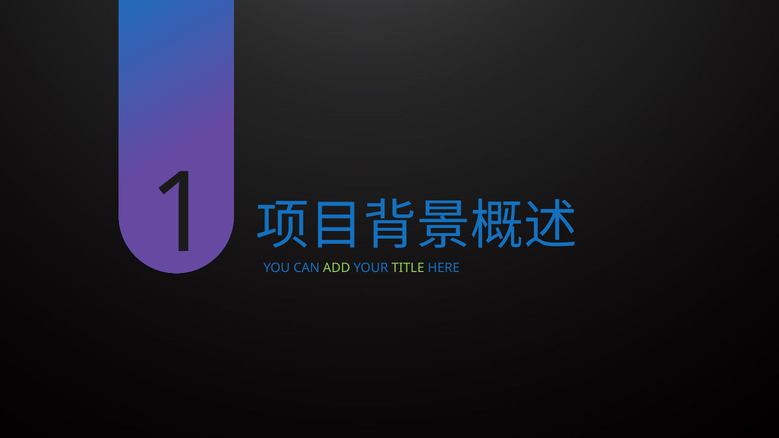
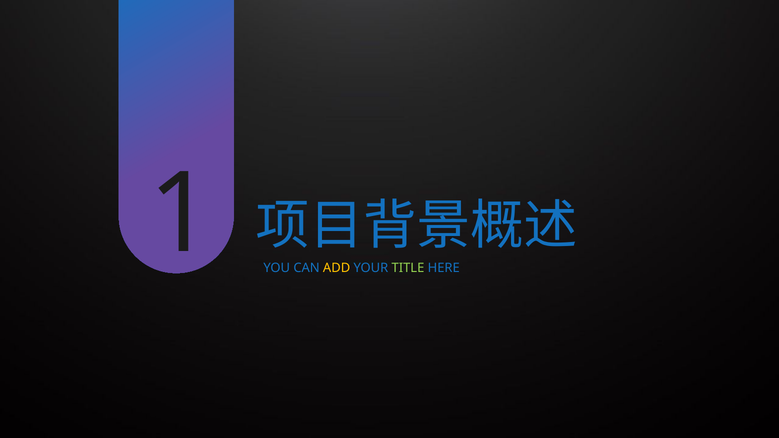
ADD colour: light green -> yellow (337, 268)
